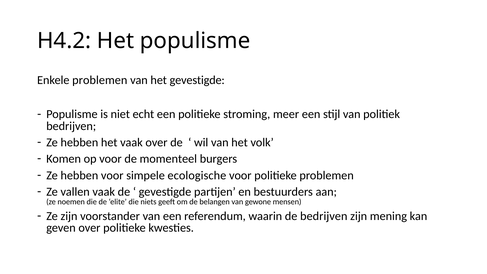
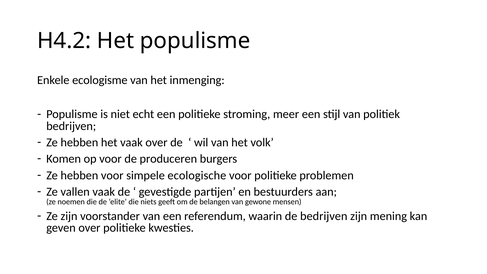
Enkele problemen: problemen -> ecologisme (100, 80)
het gevestigde: gevestigde -> inmenging (197, 80)
momenteel: momenteel -> produceren (168, 159)
